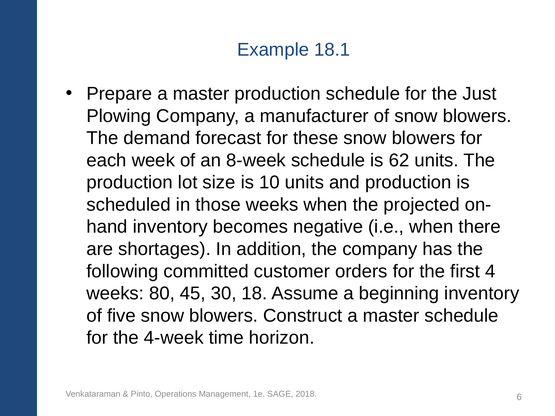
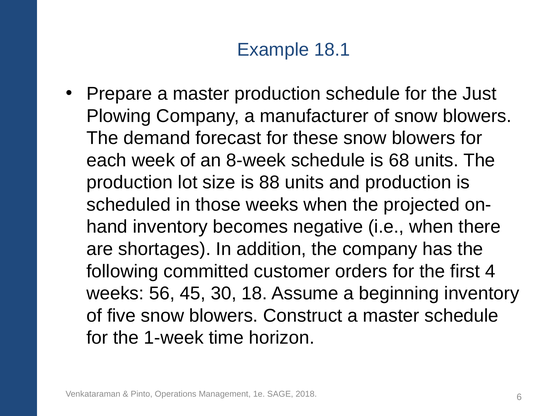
62: 62 -> 68 (399, 160)
10: 10 -> 88 (269, 183)
80: 80 -> 56 (162, 294)
4-week: 4-week -> 1-week (174, 338)
